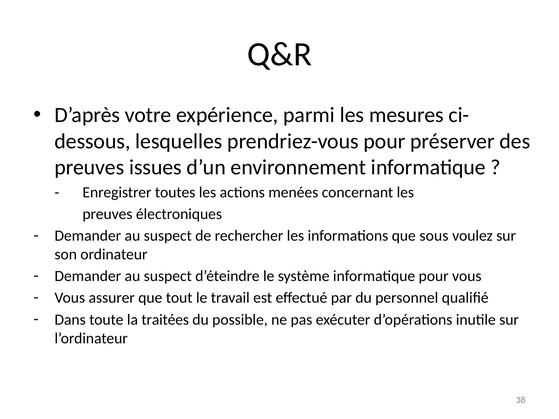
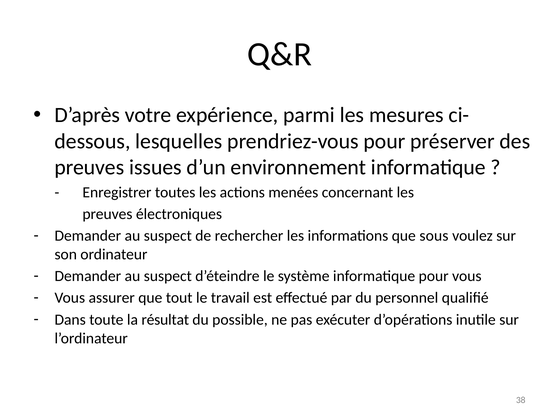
traitées: traitées -> résultat (165, 320)
